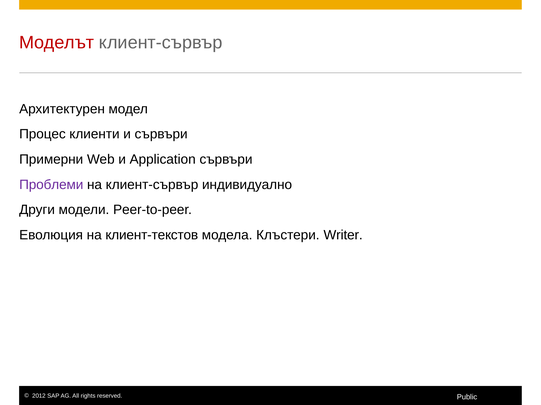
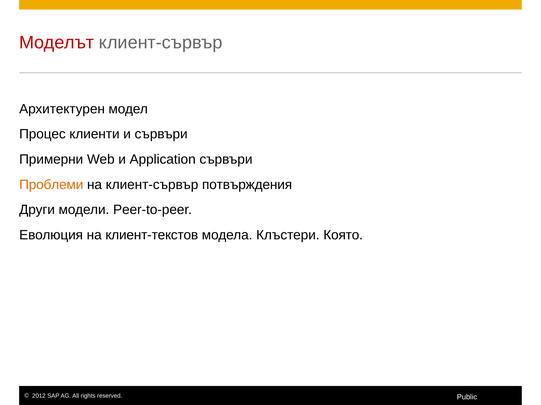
Проблеми colour: purple -> orange (51, 185)
индивидуално: индивидуално -> потвърждения (247, 185)
Writer: Writer -> Която (343, 235)
